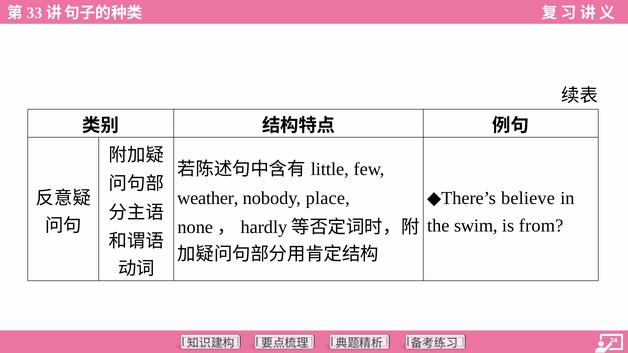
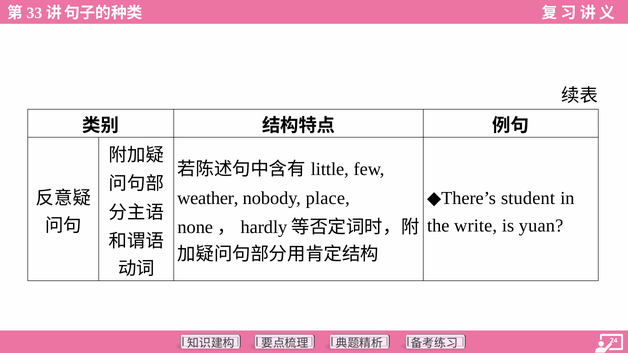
believe: believe -> student (528, 198)
swim: swim -> write (476, 226)
from: from -> yuan (541, 226)
